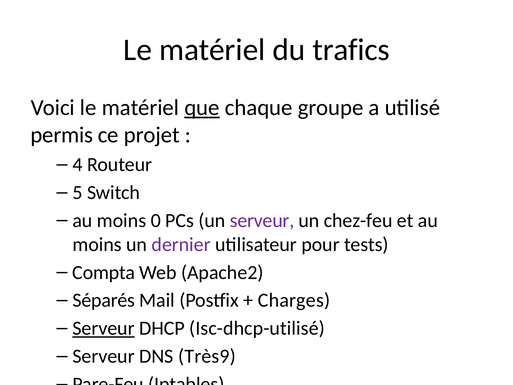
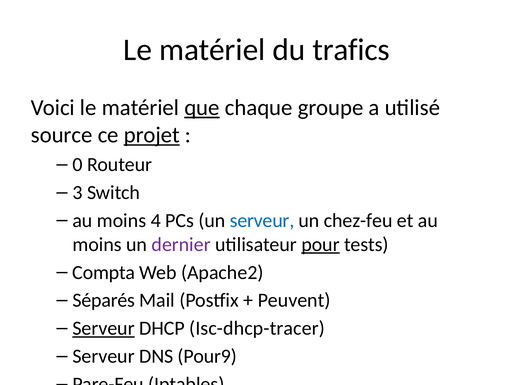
permis: permis -> source (62, 135)
projet underline: none -> present (152, 135)
4: 4 -> 0 (78, 164)
5: 5 -> 3 (78, 192)
0: 0 -> 4 (156, 220)
serveur colour: purple -> blue (262, 220)
pour underline: none -> present (321, 244)
Charges: Charges -> Peuvent (294, 300)
Isc-dhcp-utilisé: Isc-dhcp-utilisé -> Isc-dhcp-tracer (257, 328)
Très9: Très9 -> Pour9 (207, 356)
